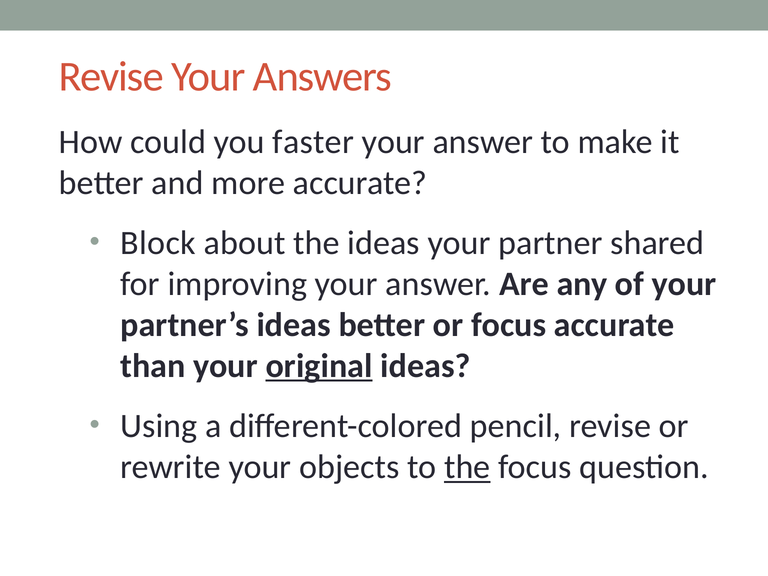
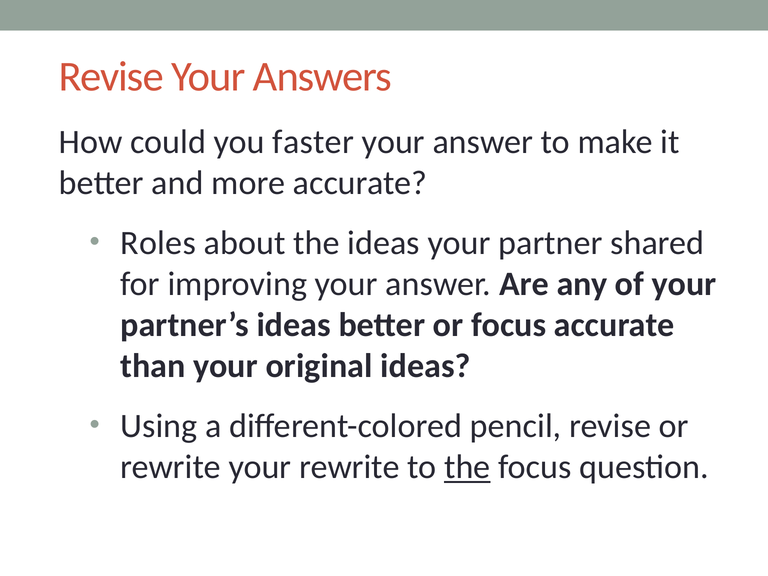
Block: Block -> Roles (158, 243)
original underline: present -> none (319, 366)
your objects: objects -> rewrite (349, 467)
